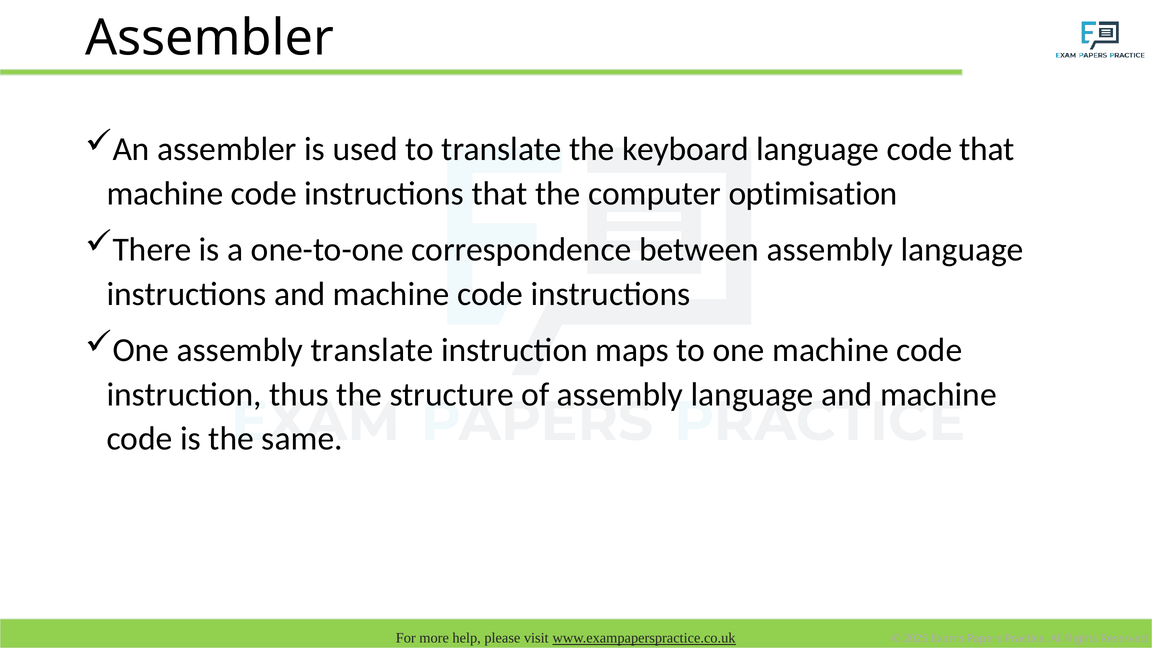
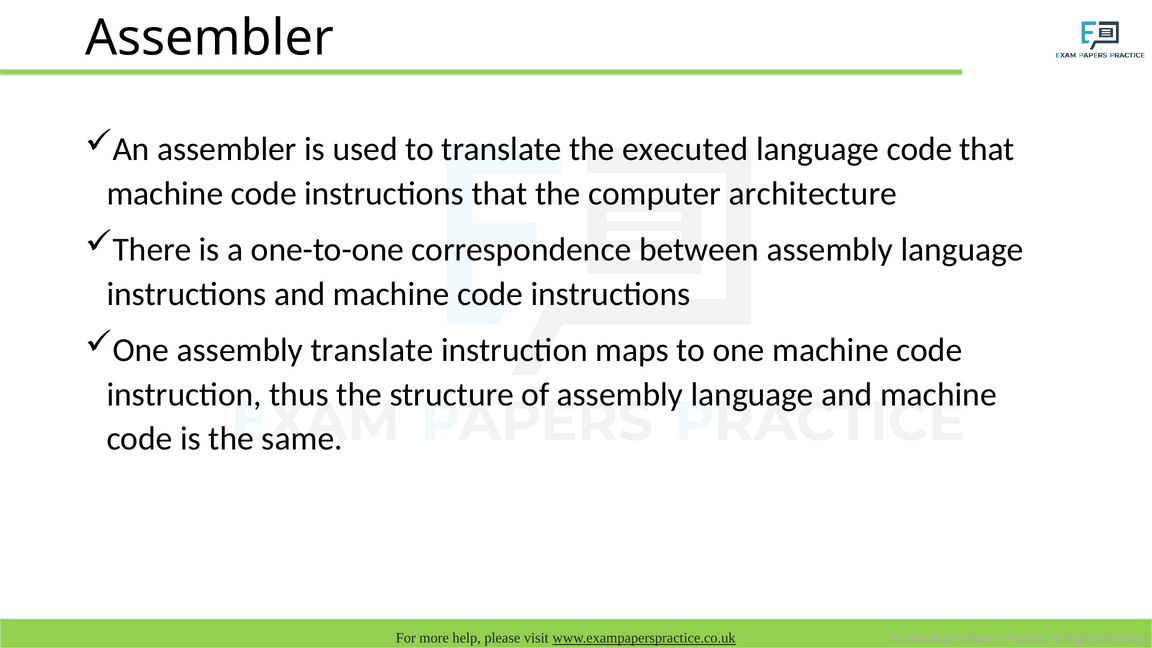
keyboard: keyboard -> executed (685, 149)
optimisation: optimisation -> architecture (813, 193)
